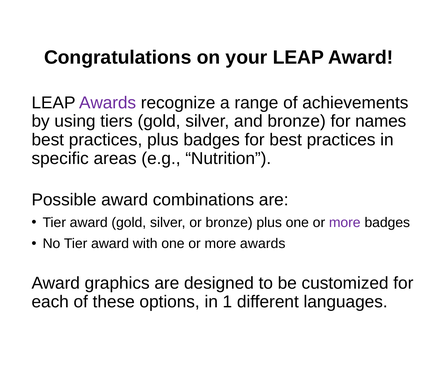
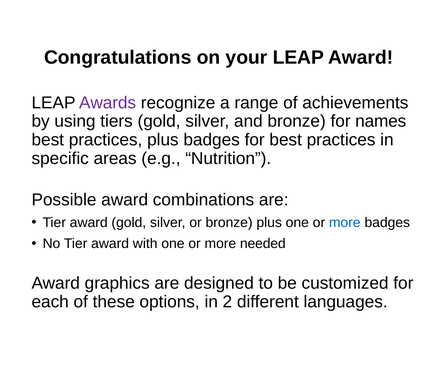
more colour: purple -> blue (345, 223)
more awards: awards -> needed (263, 244)
1: 1 -> 2 (227, 302)
